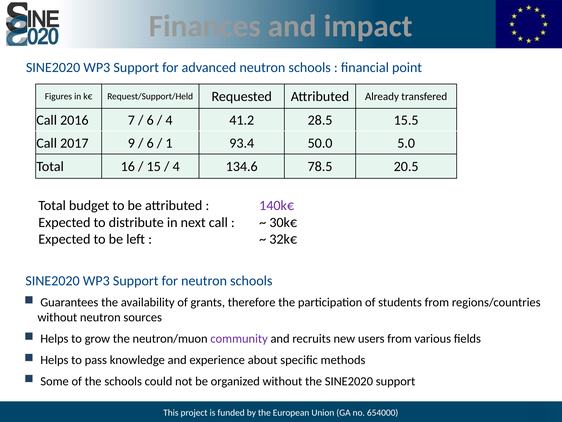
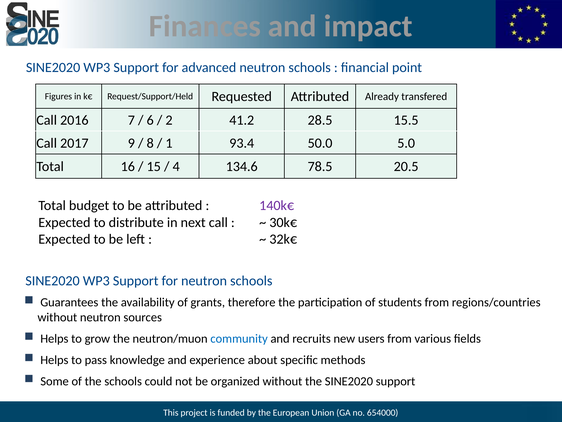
4: 4 -> 2 (169, 120)
6: 6 -> 8 (150, 143)
community colour: purple -> blue (239, 338)
